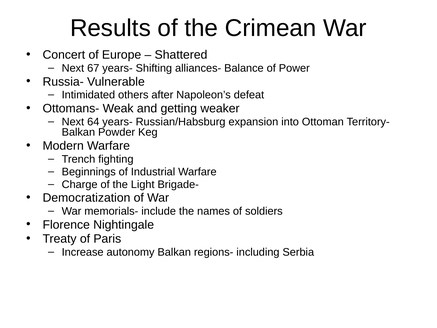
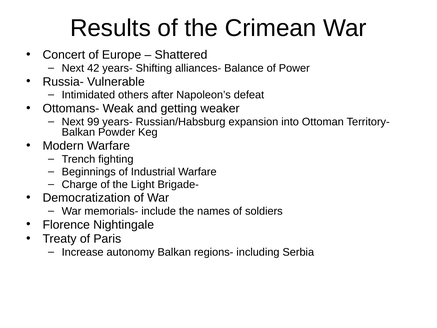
67: 67 -> 42 (93, 68)
64: 64 -> 99 (93, 122)
